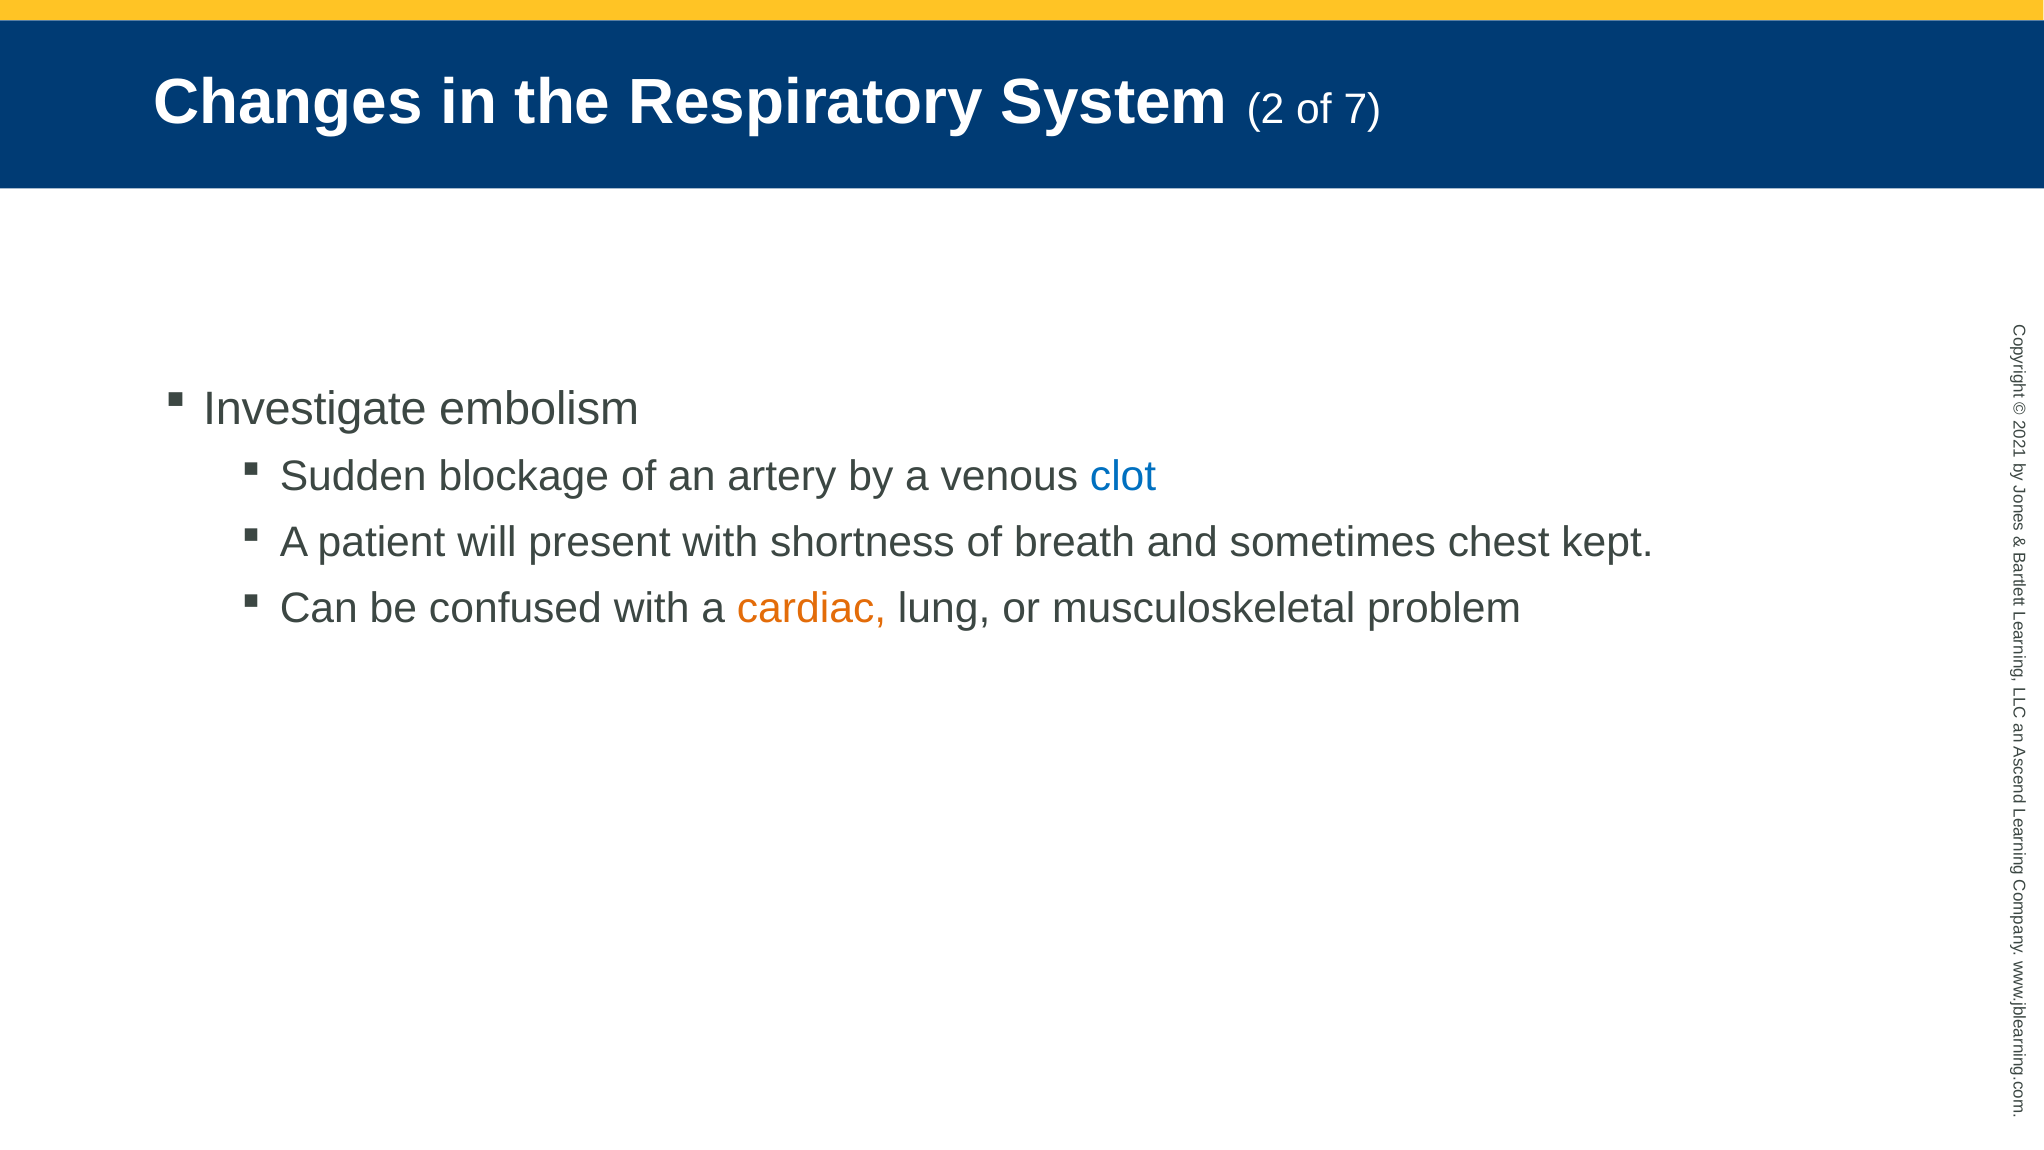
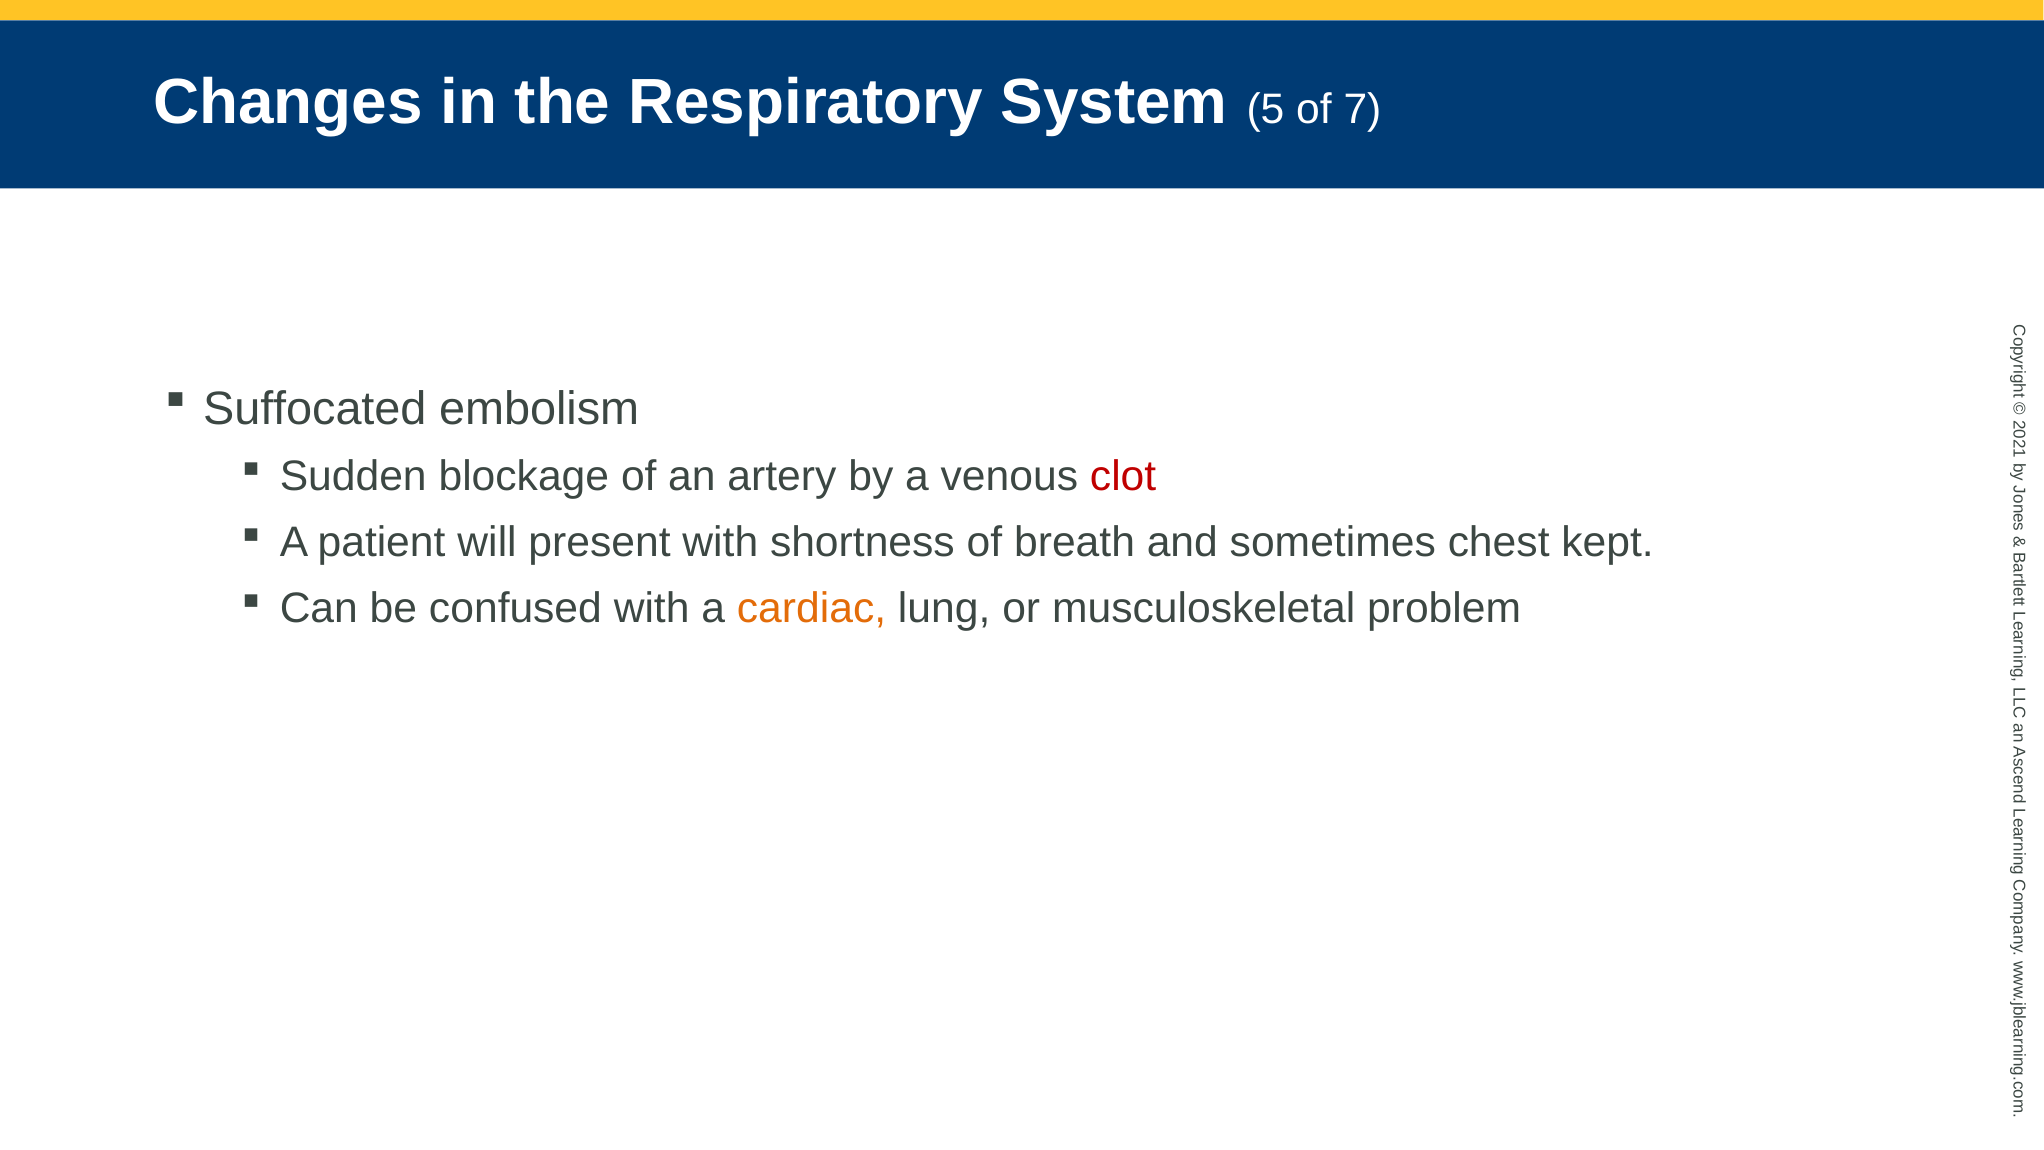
System 2: 2 -> 5 (1265, 110)
Investigate: Investigate -> Suffocated (315, 408)
clot colour: blue -> red (1123, 477)
